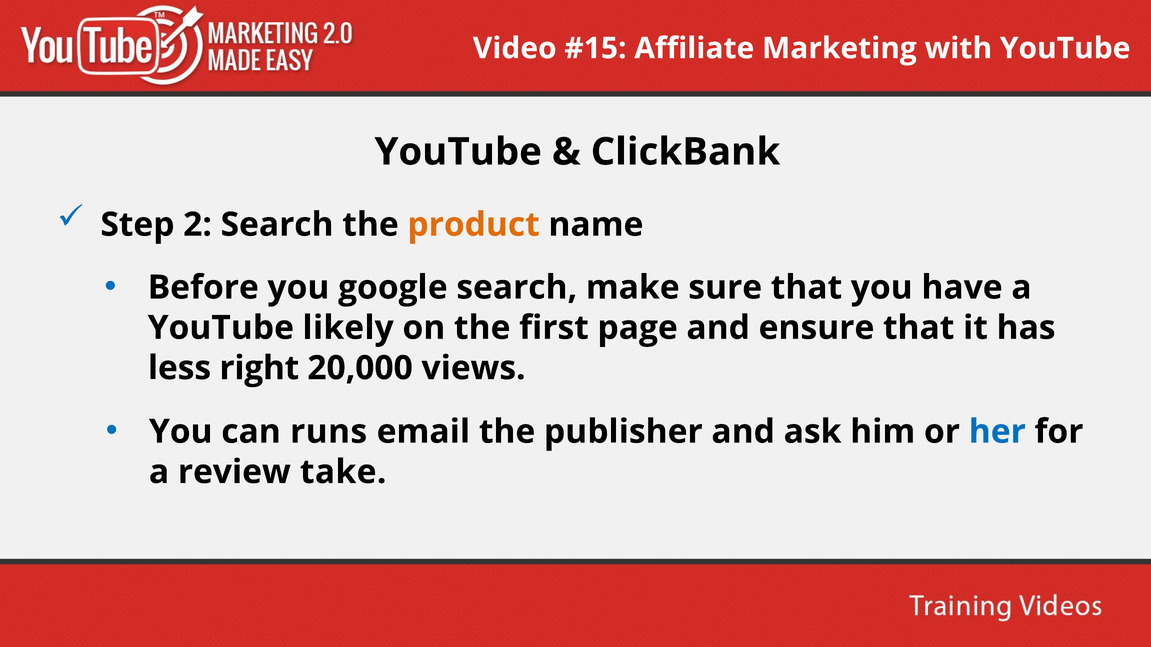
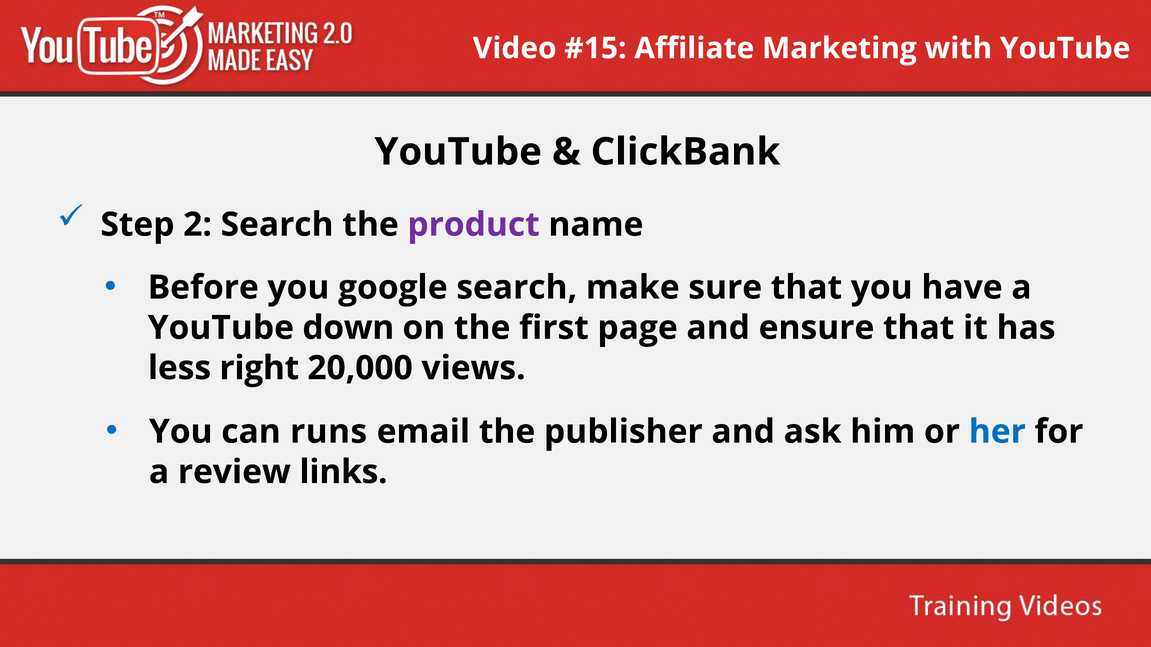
product colour: orange -> purple (474, 225)
likely: likely -> down (348, 328)
take: take -> links (343, 472)
